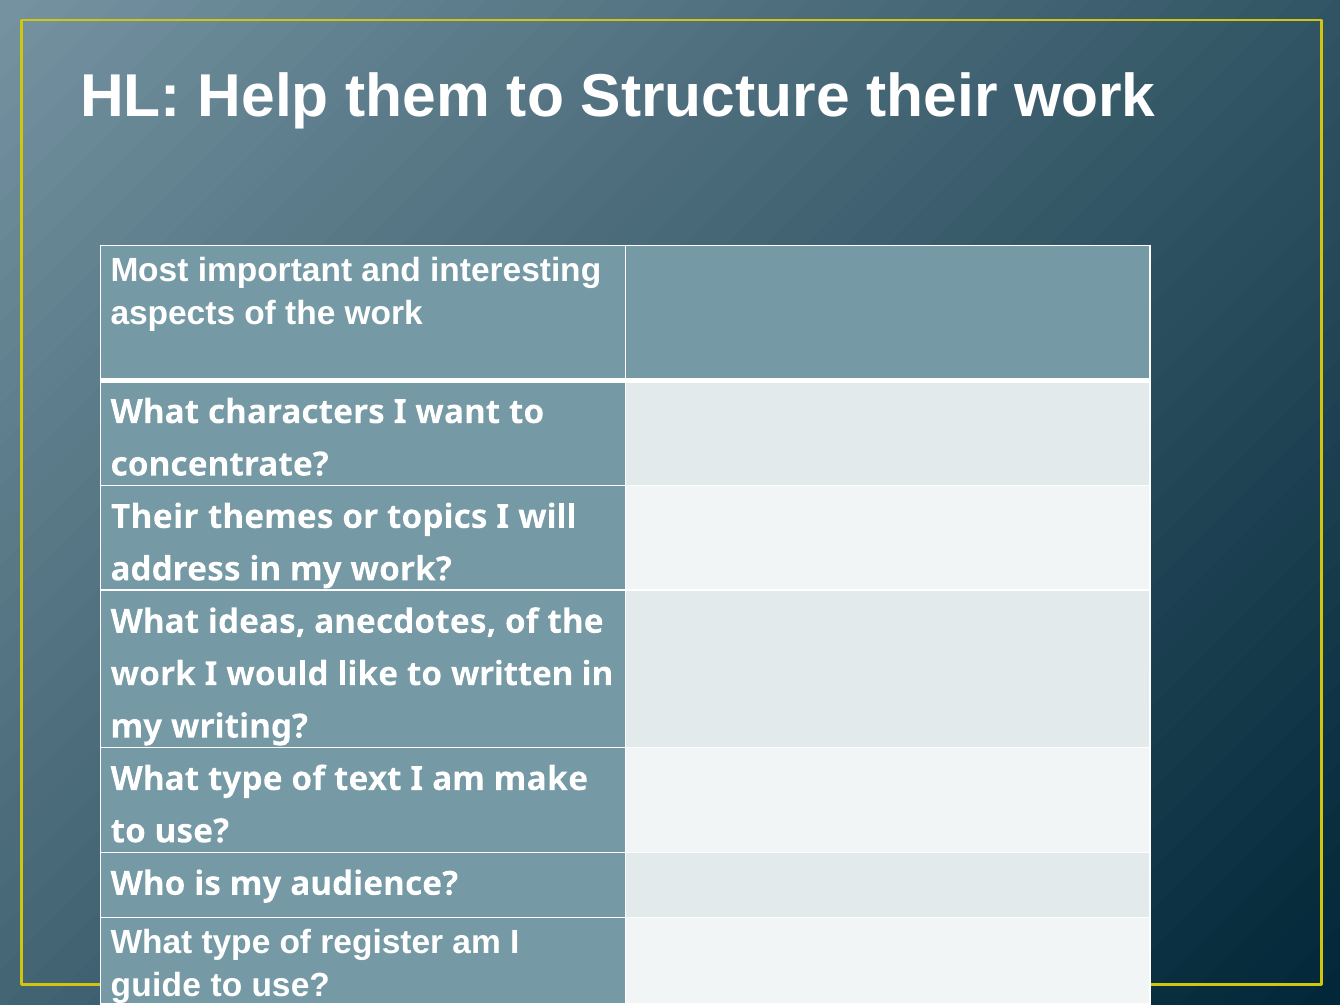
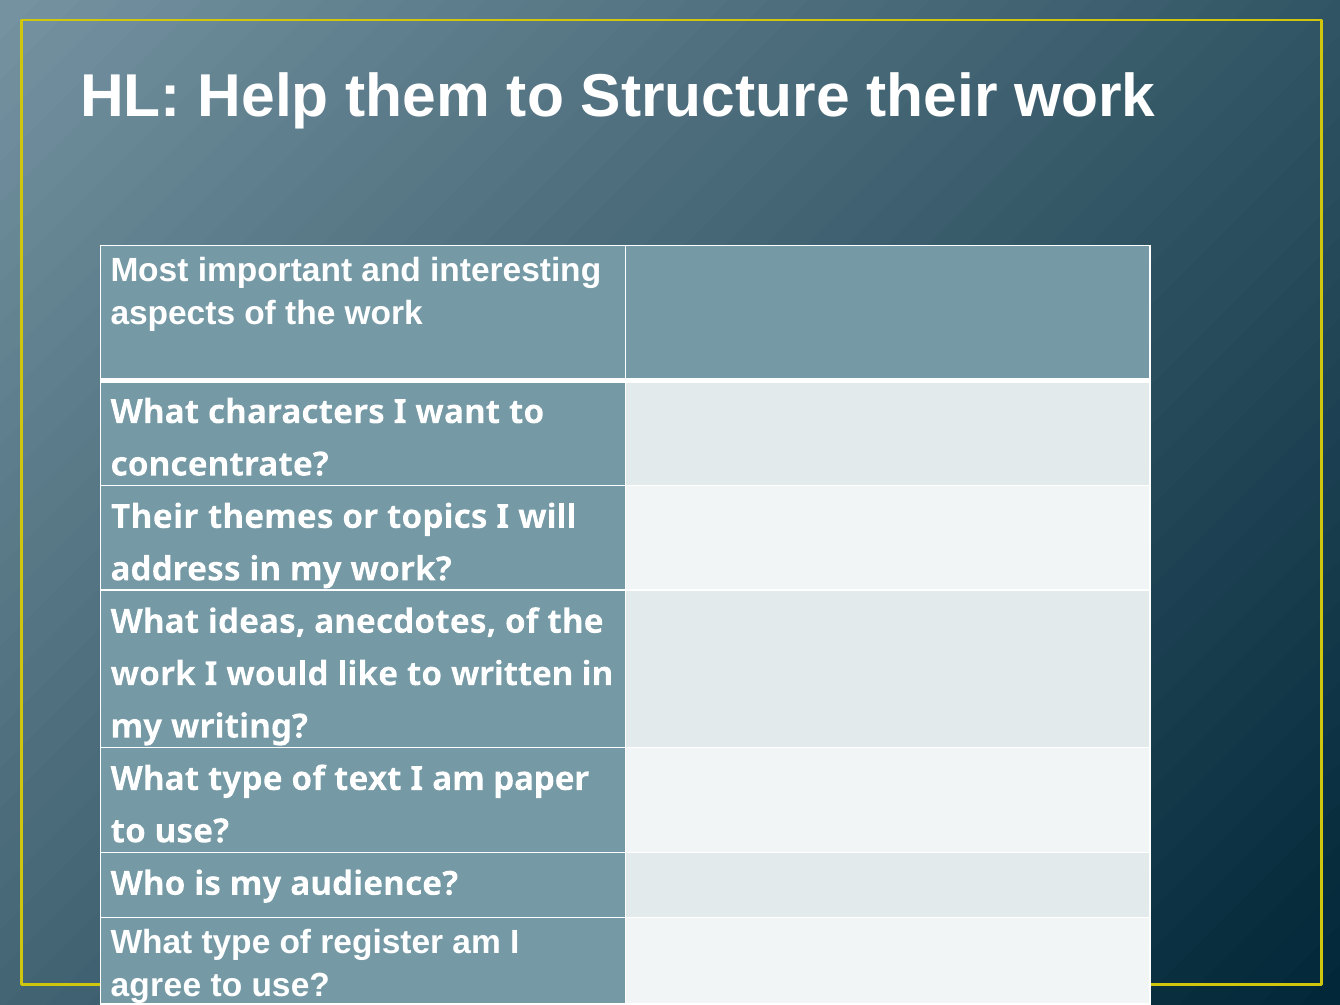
make: make -> paper (541, 779)
guide: guide -> agree (156, 986)
